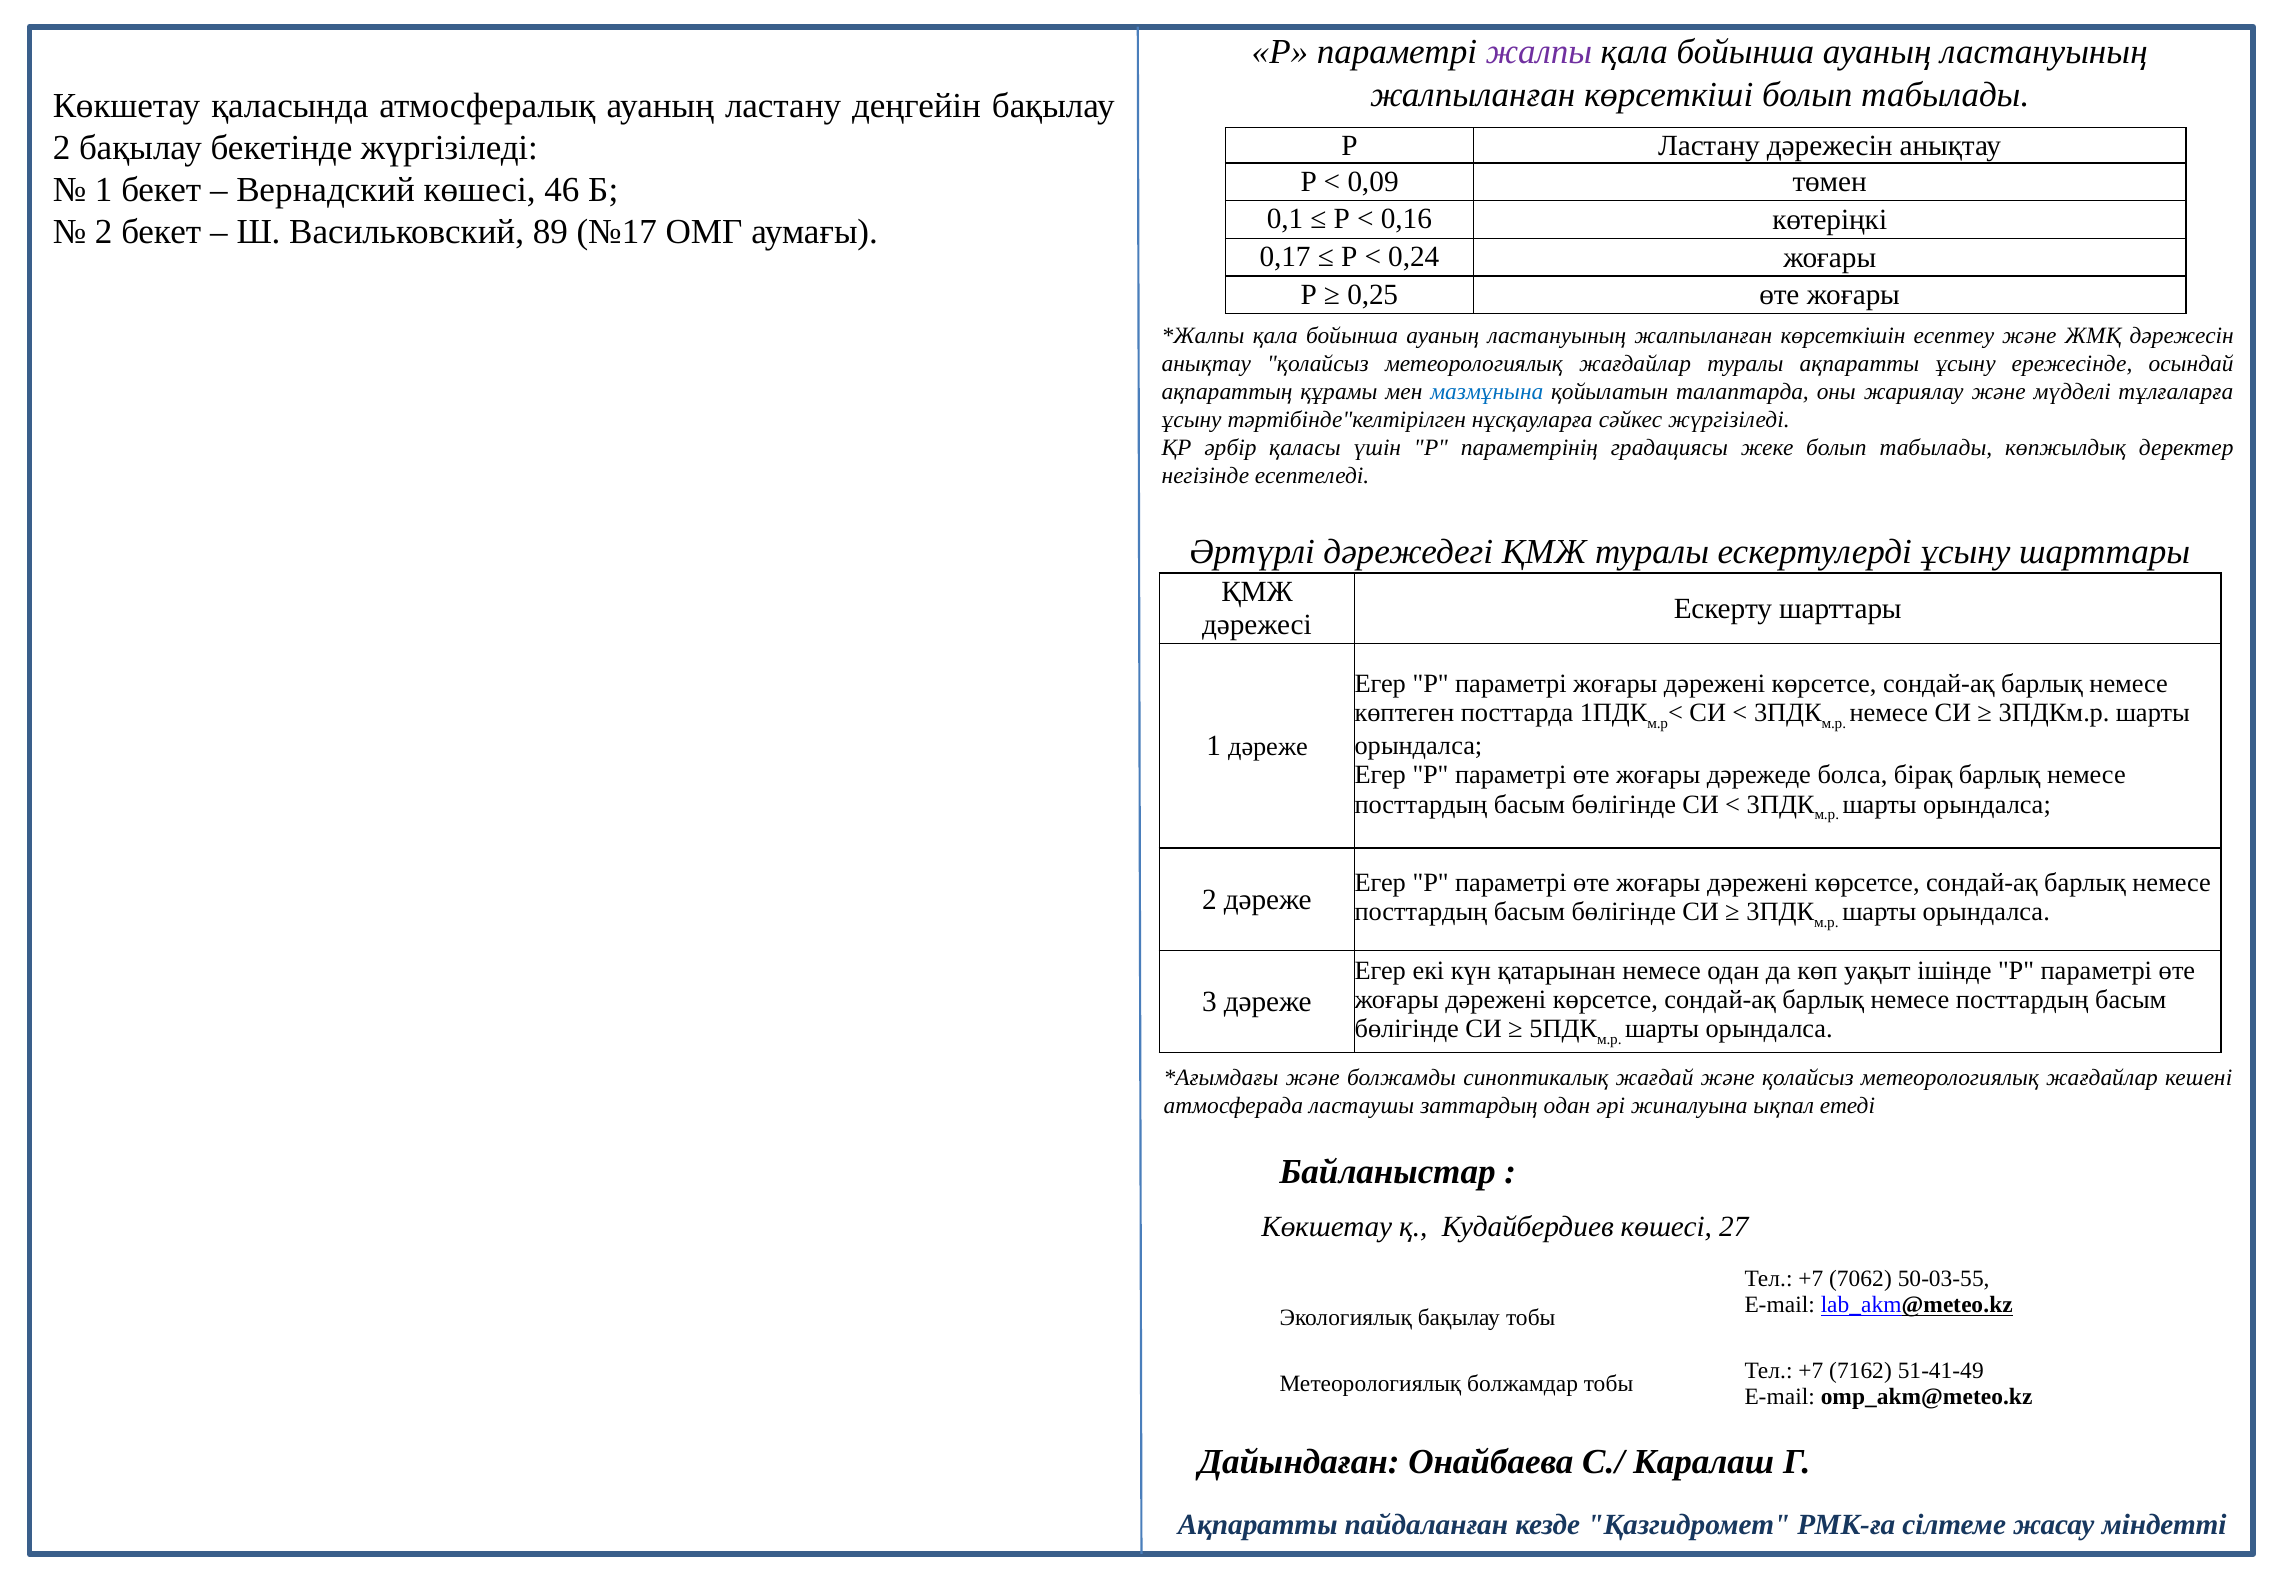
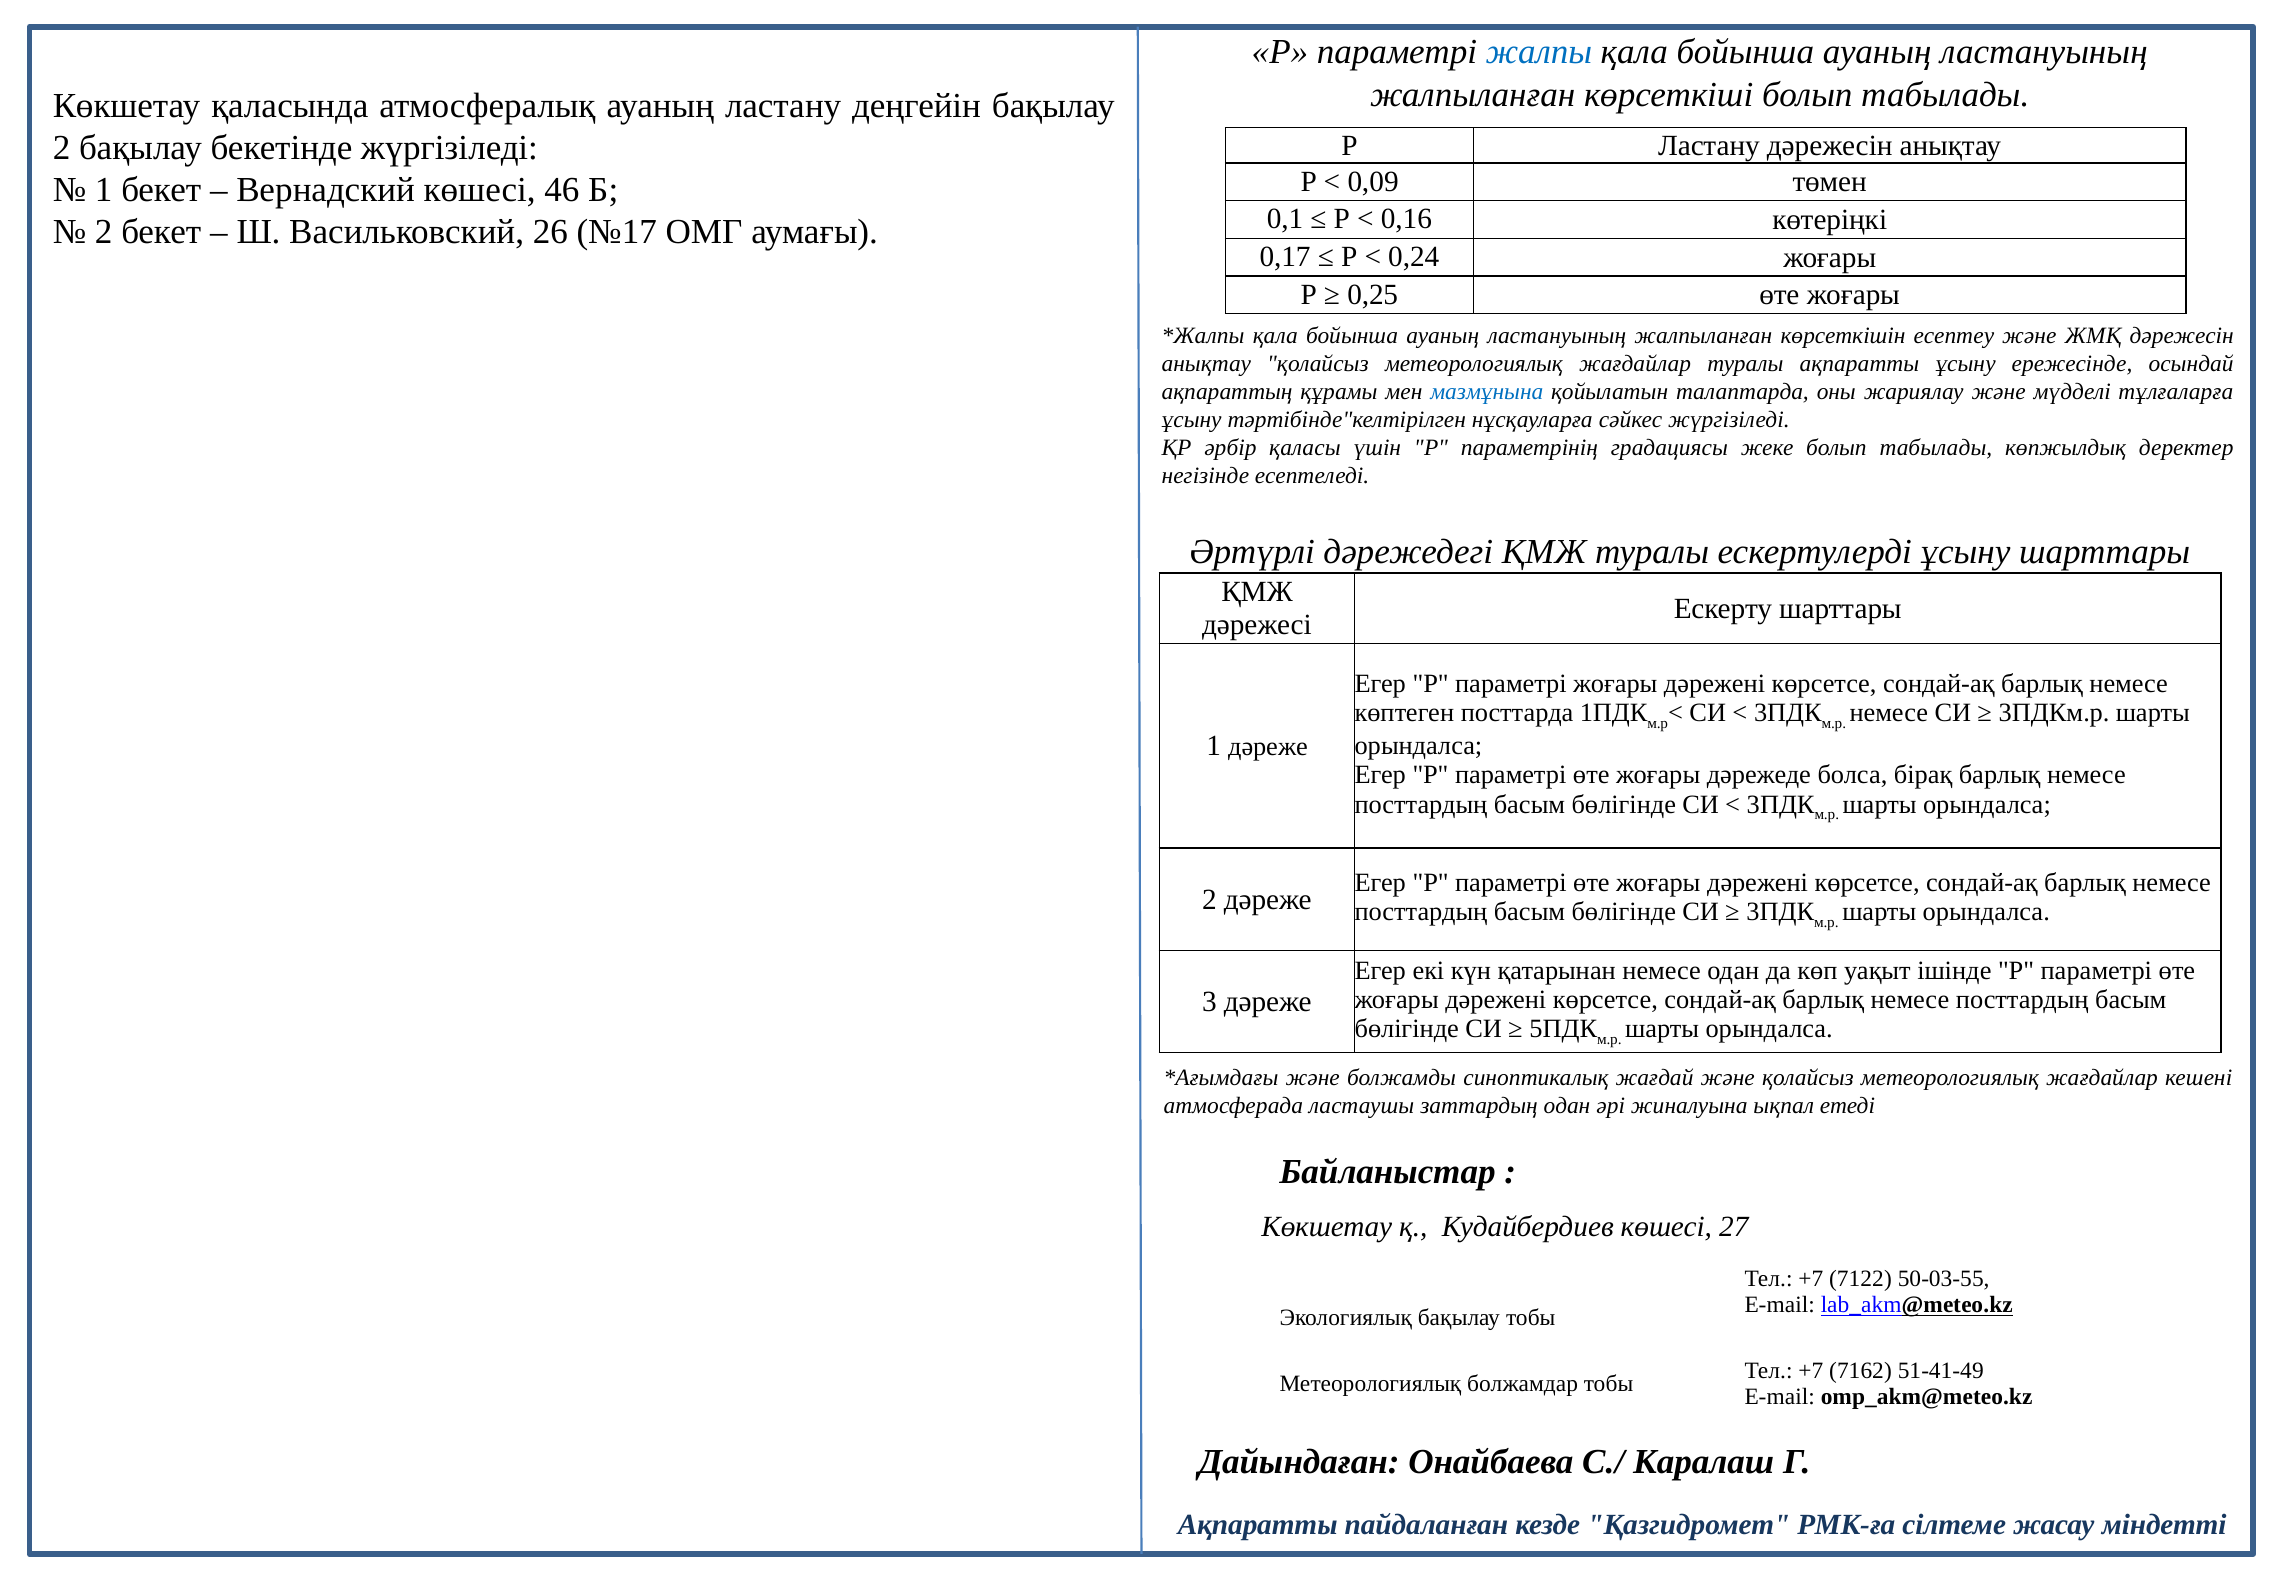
жалпы colour: purple -> blue (1539, 52)
89: 89 -> 26 (550, 232)
7062: 7062 -> 7122 (1860, 1279)
